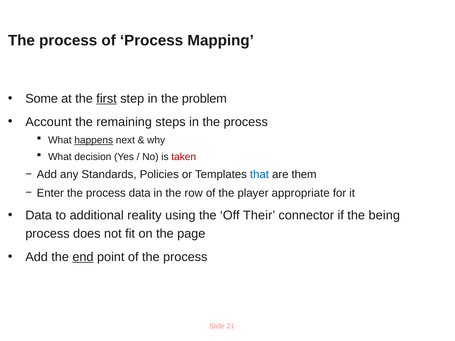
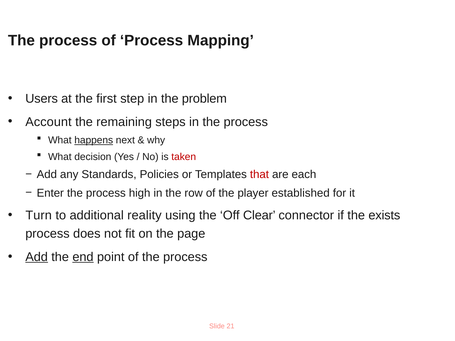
Some: Some -> Users (42, 99)
first underline: present -> none (107, 99)
that colour: blue -> red (259, 175)
them: them -> each (304, 175)
process data: data -> high (140, 193)
appropriate: appropriate -> established (301, 193)
Data: Data -> Turn (39, 216)
Their: Their -> Clear (259, 216)
being: being -> exists (384, 216)
Add underline: none -> present (37, 257)
